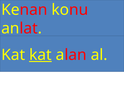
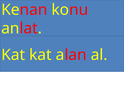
kat underline: present -> none (40, 55)
